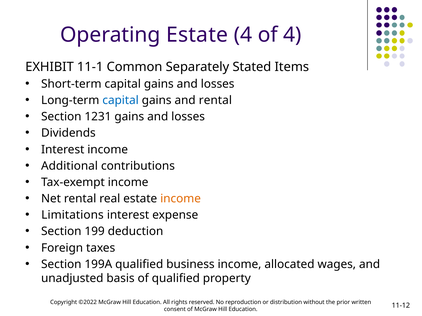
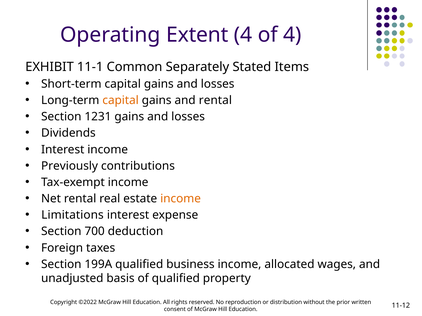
Operating Estate: Estate -> Extent (197, 35)
capital colour: blue -> orange (121, 100)
Additional: Additional -> Previously (70, 166)
199: 199 -> 700 (95, 232)
